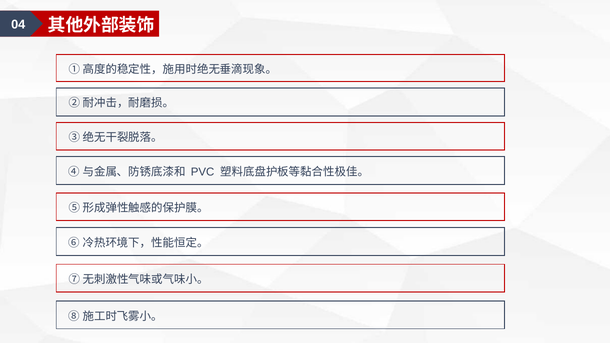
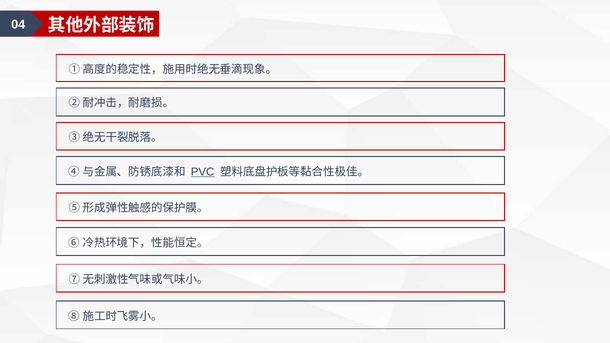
PVC underline: none -> present (203, 172)
